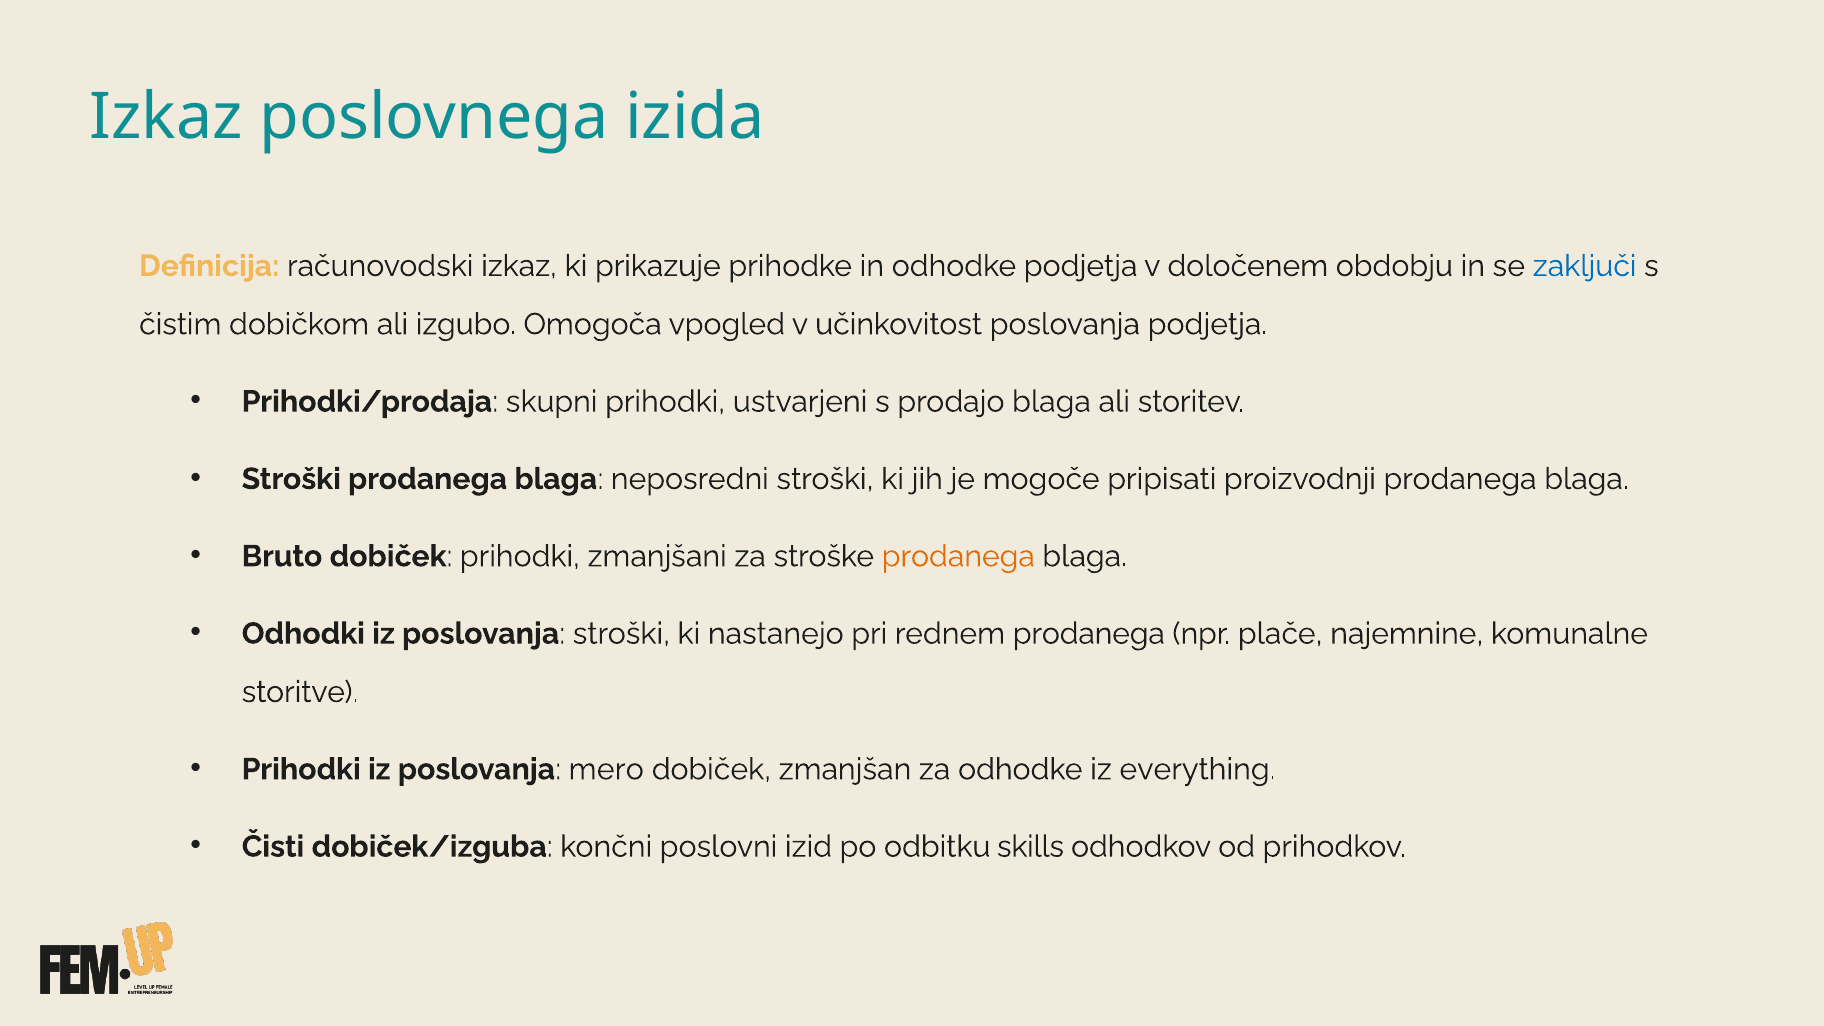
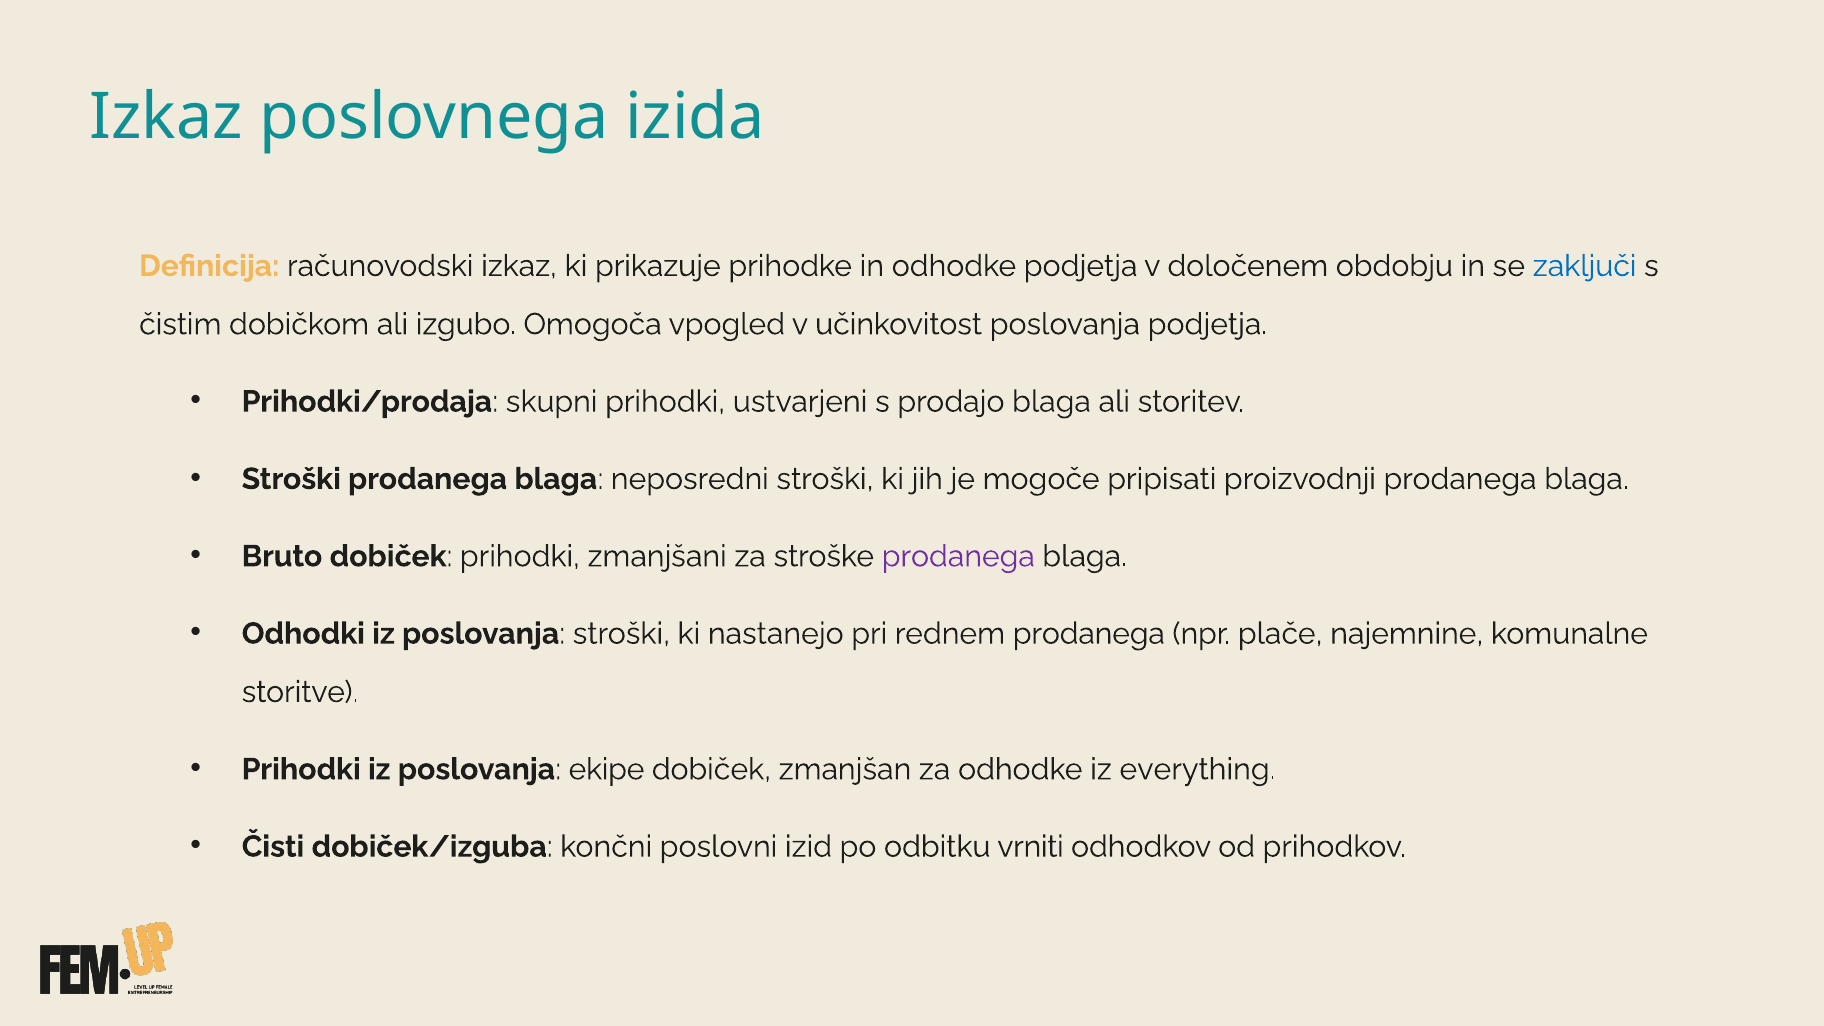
prodanega colour: orange -> purple (958, 556)
mero: mero -> ekipe (607, 769)
skills: skills -> vrniti (1031, 847)
